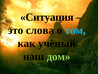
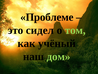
Ситуация: Ситуация -> Проблеме (47, 17)
слова: слова -> сидел (40, 30)
том colour: light blue -> light green (75, 30)
